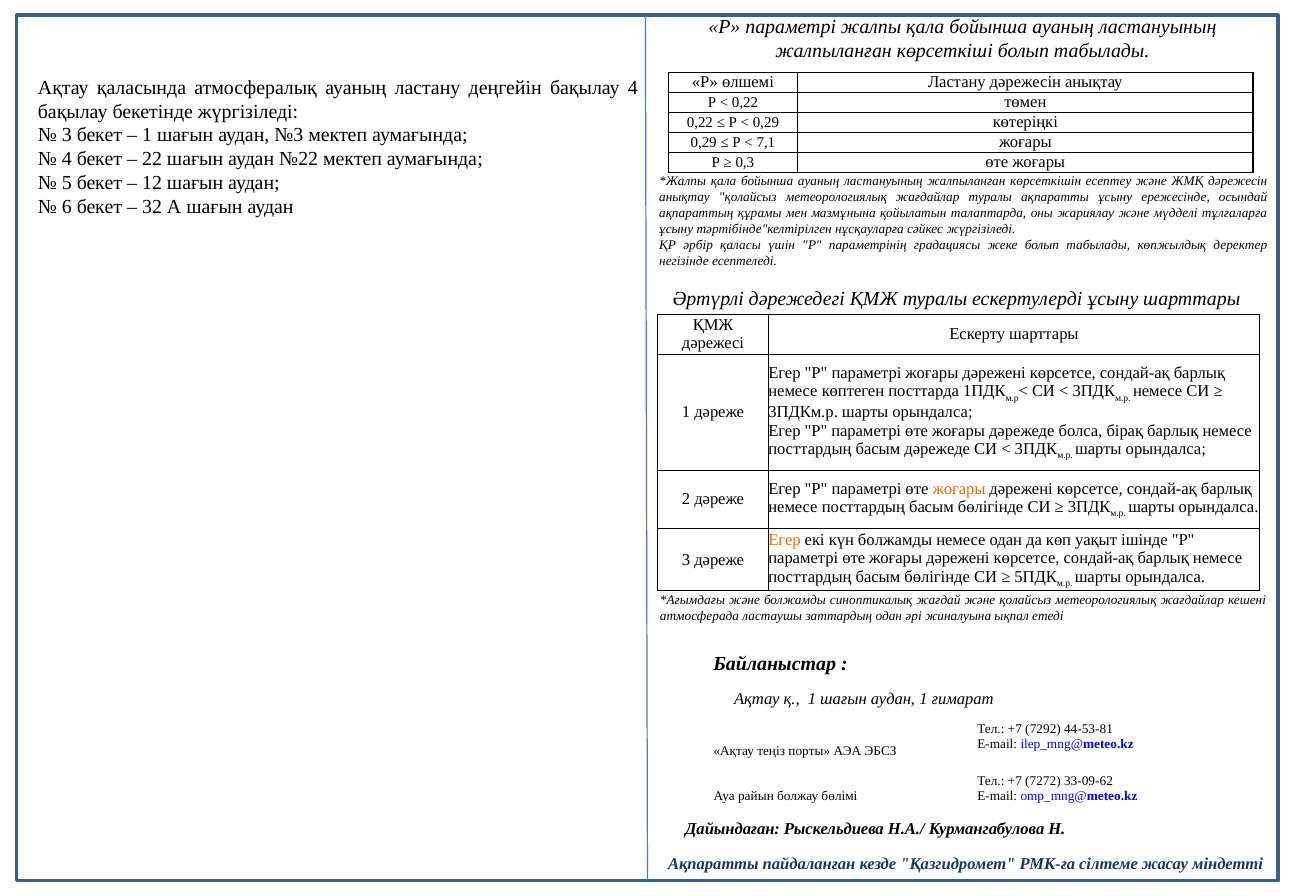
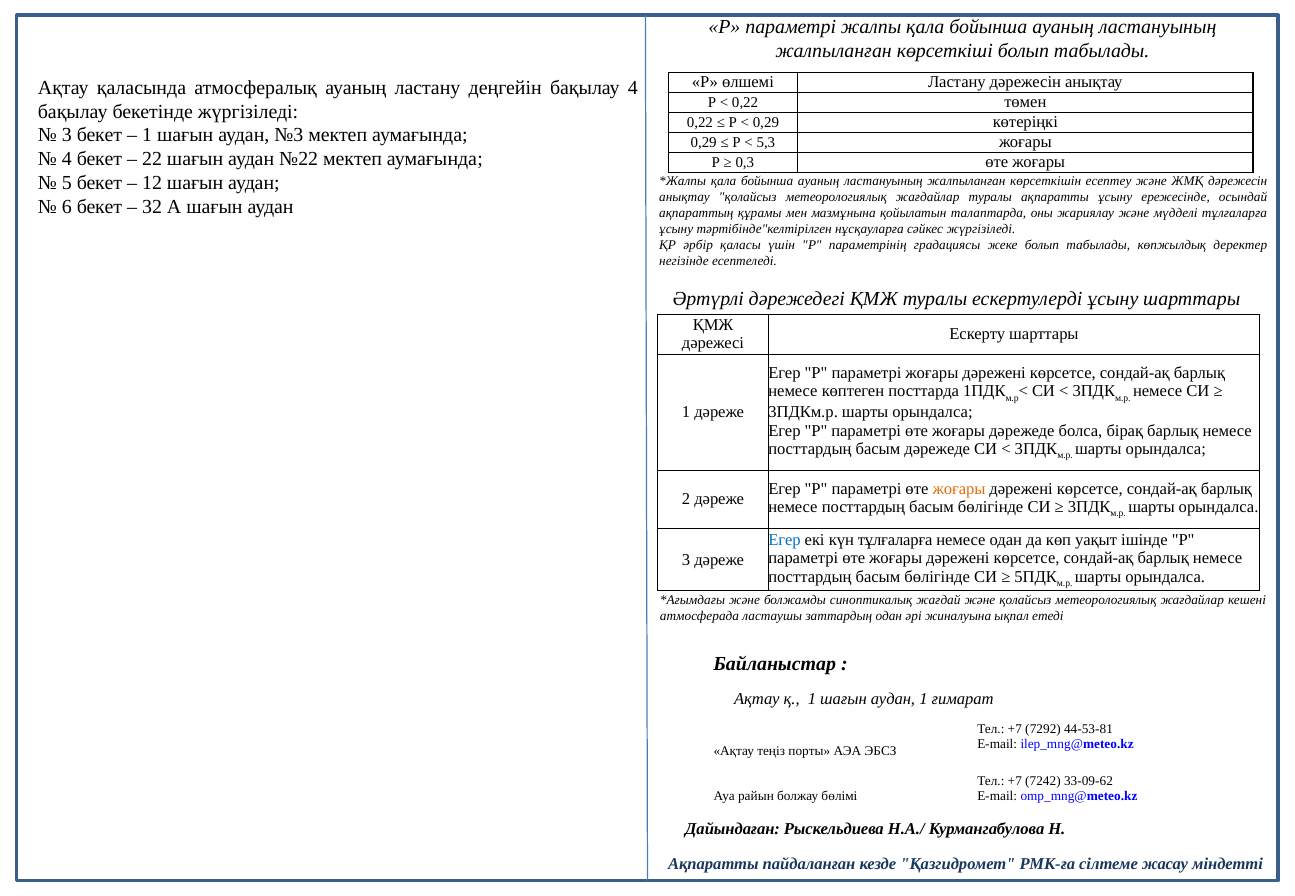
7,1: 7,1 -> 5,3 (766, 142)
Егер colour: orange -> blue (785, 540)
күн болжамды: болжамды -> тұлғаларға (895, 540)
7272: 7272 -> 7242 (1043, 782)
